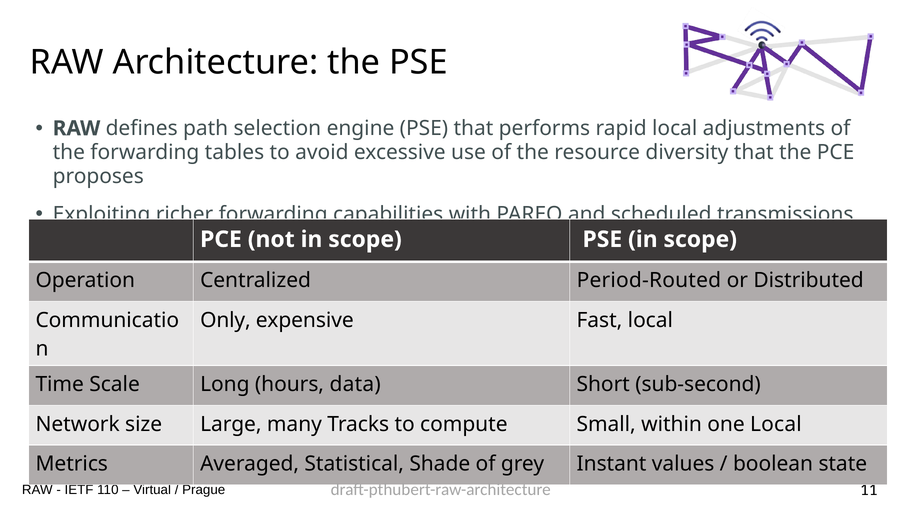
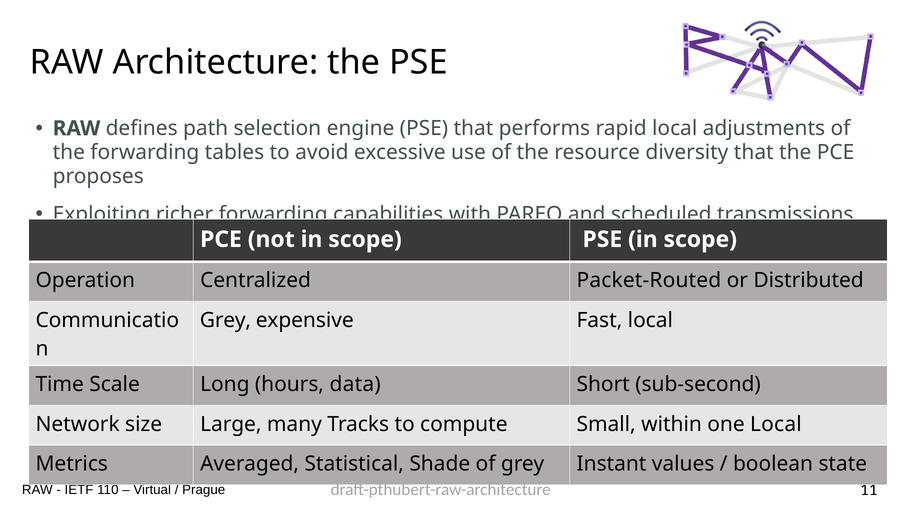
Period-Routed: Period-Routed -> Packet-Routed (649, 280)
Only: Only -> Grey (225, 320)
